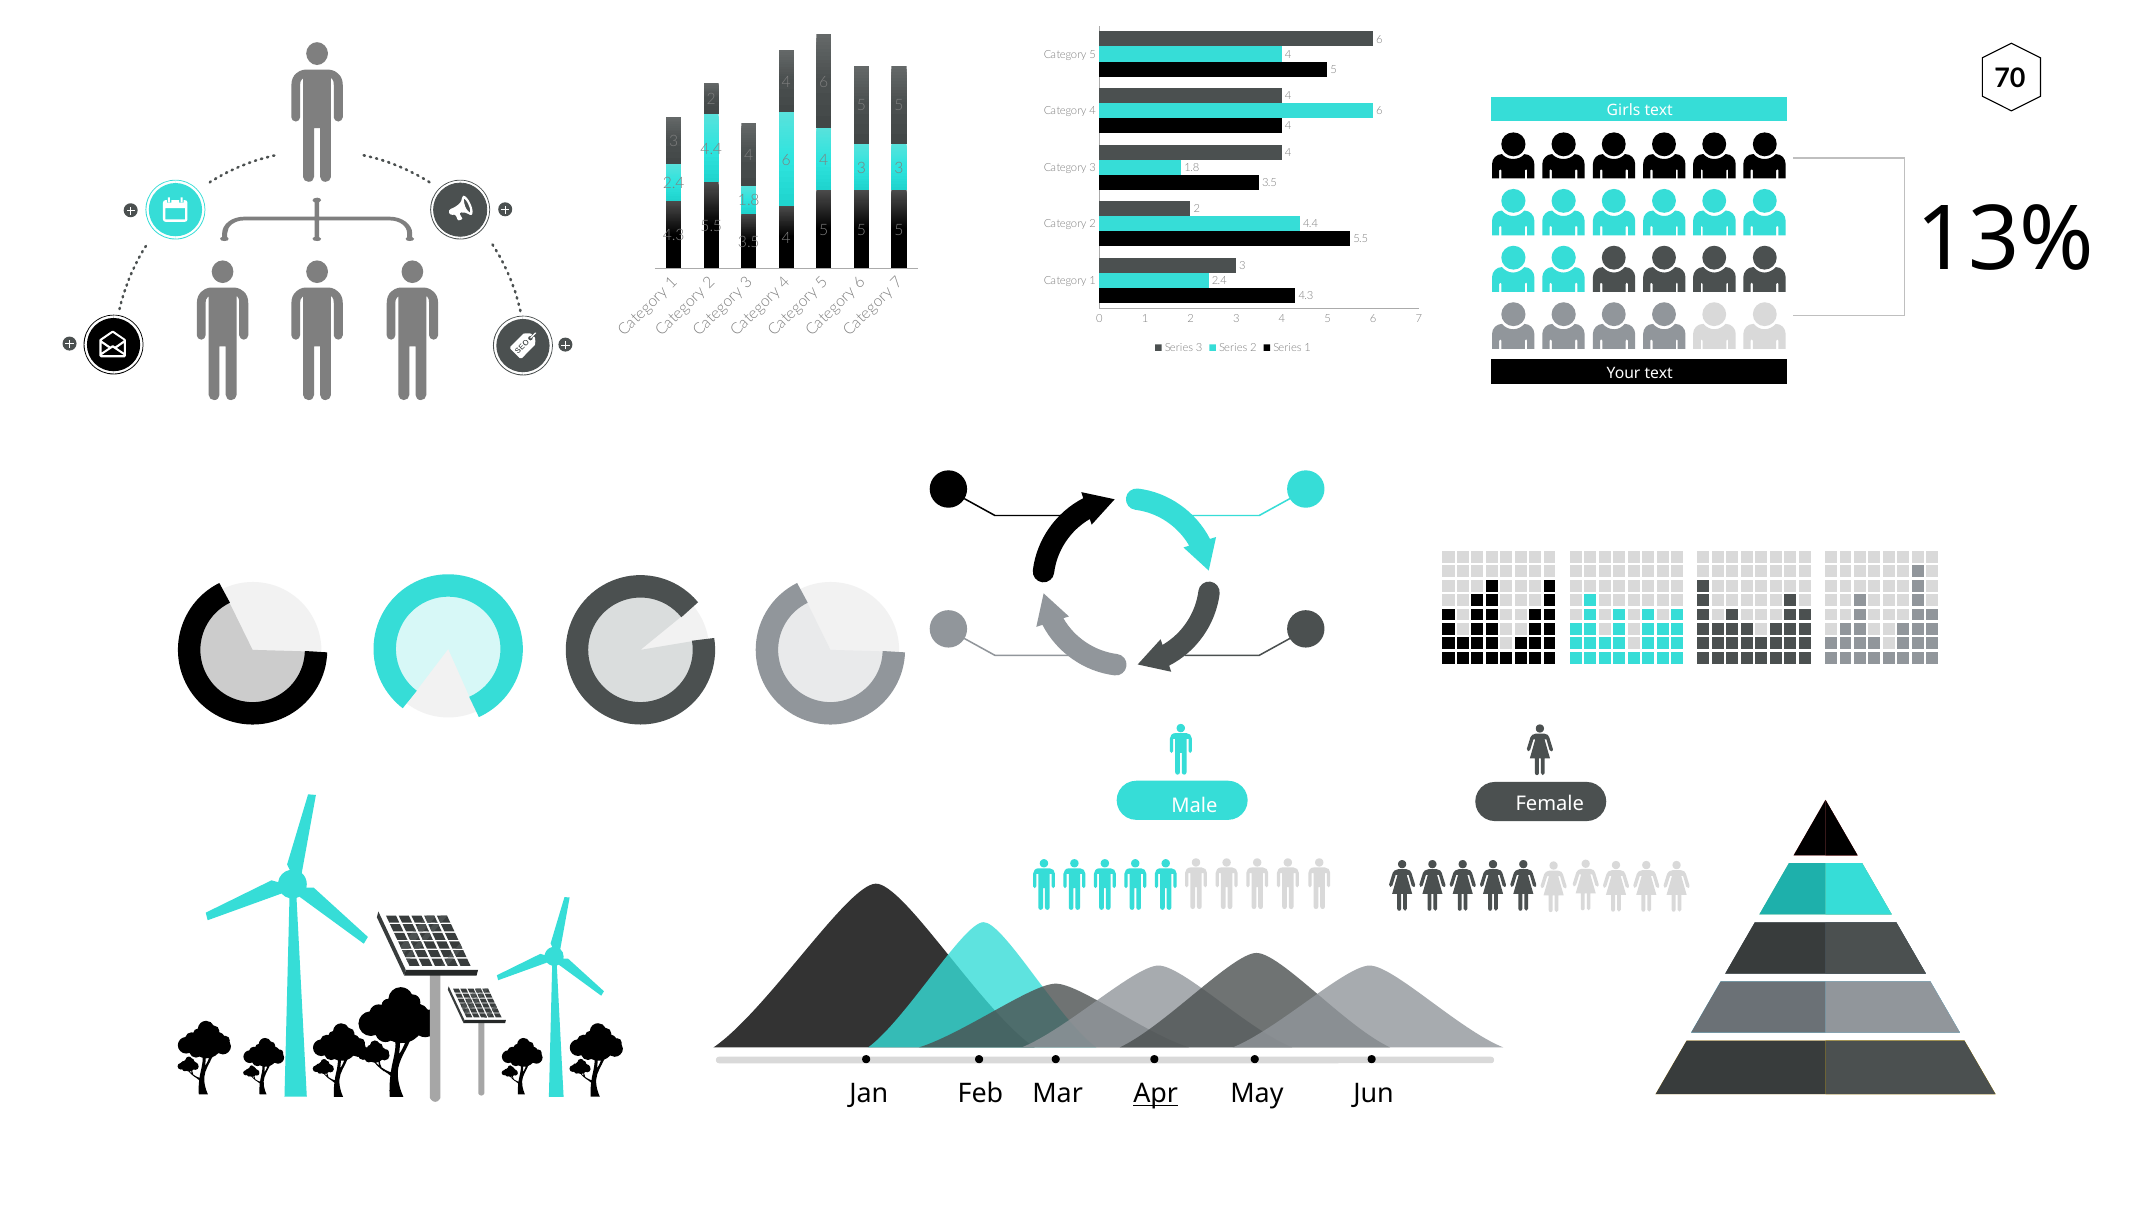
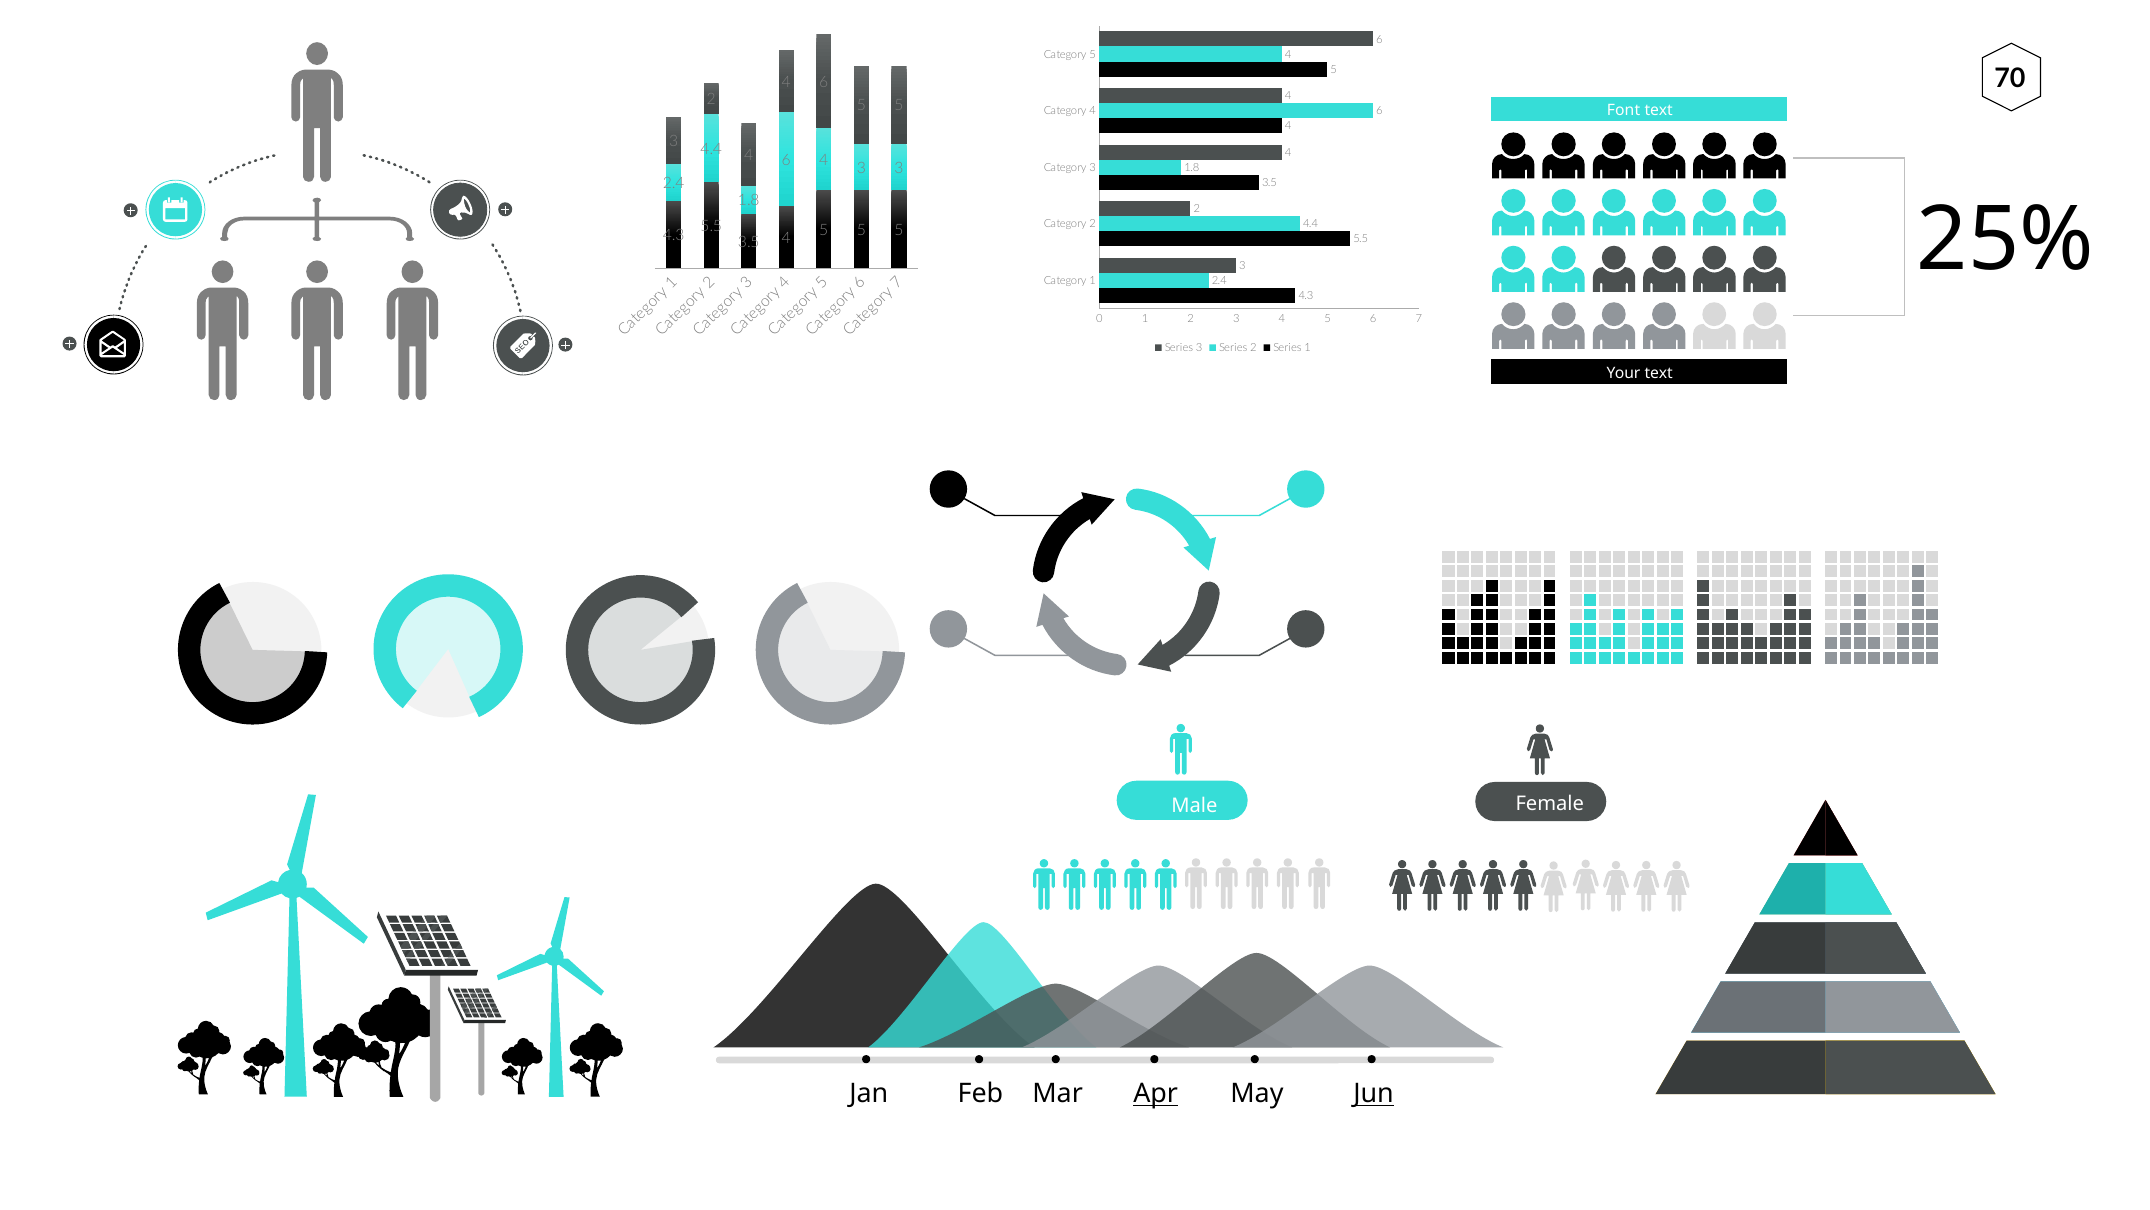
Girls: Girls -> Font (1624, 110)
13%: 13% -> 25% (2005, 240)
Jun underline: none -> present (1374, 1094)
